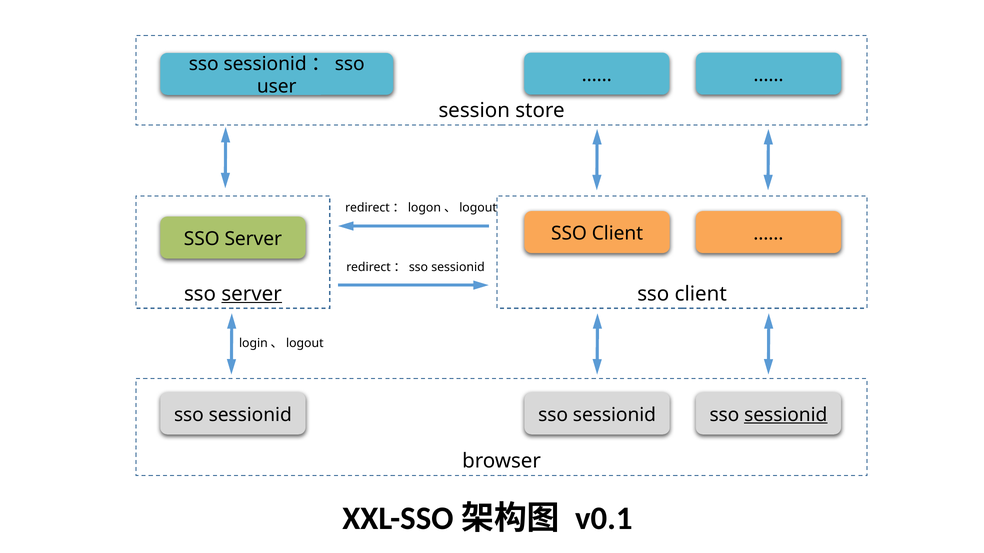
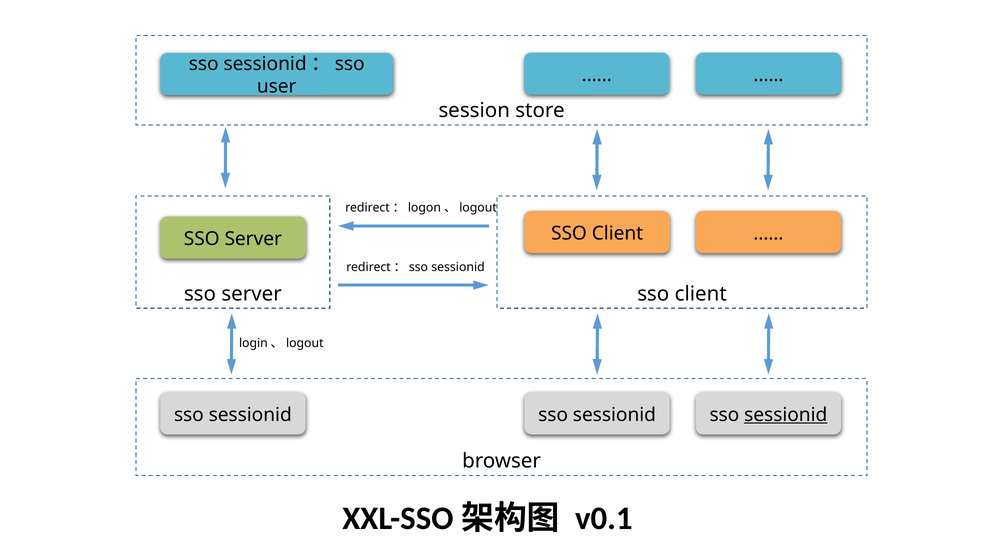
server underline: present -> none (252, 294)
